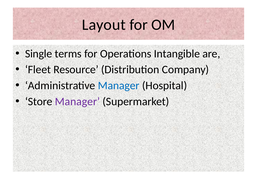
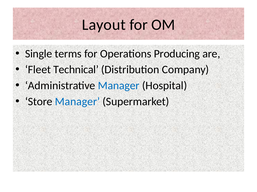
Intangible: Intangible -> Producing (177, 54)
Resource: Resource -> Technical (76, 70)
Manager colour: purple -> blue (77, 102)
